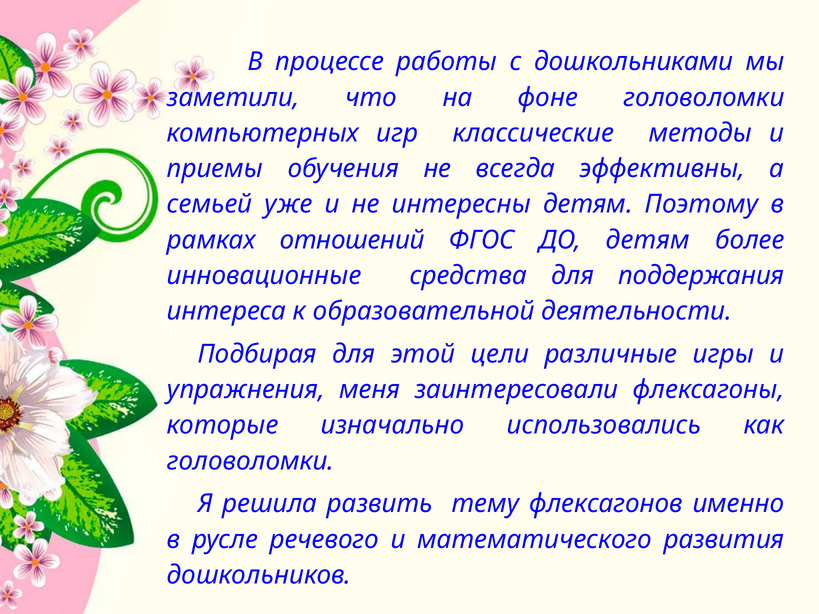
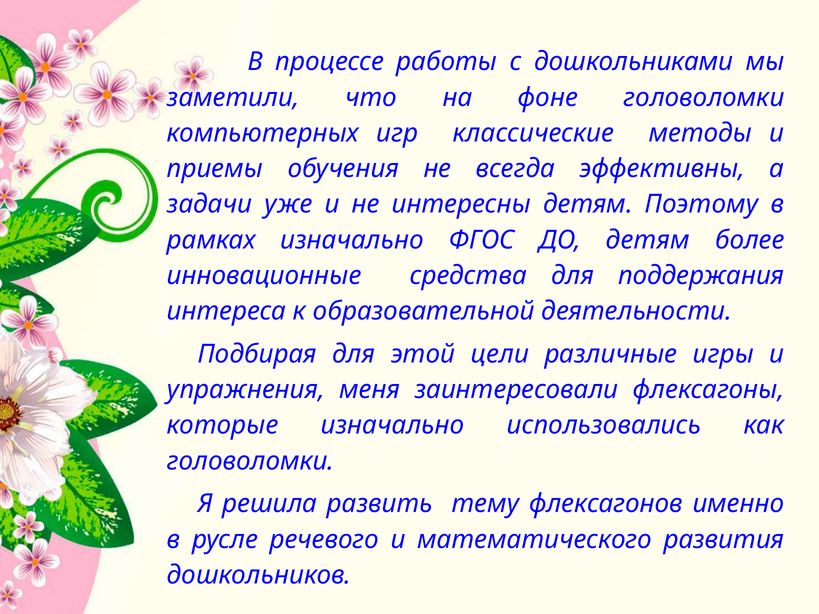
семьей: семьей -> задачи (210, 204)
рамках отношений: отношений -> изначально (352, 240)
